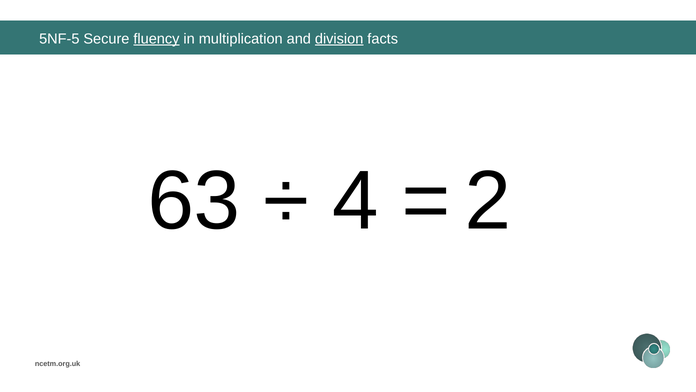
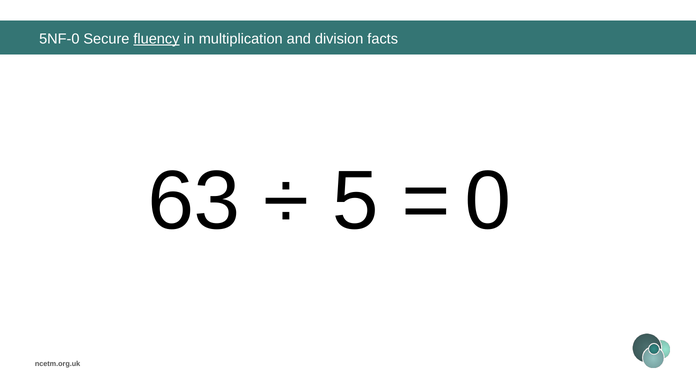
5NF-5: 5NF-5 -> 5NF-0 (59, 39)
division underline: present -> none (339, 39)
4: 4 -> 5 (355, 201)
2: 2 -> 0 (488, 201)
